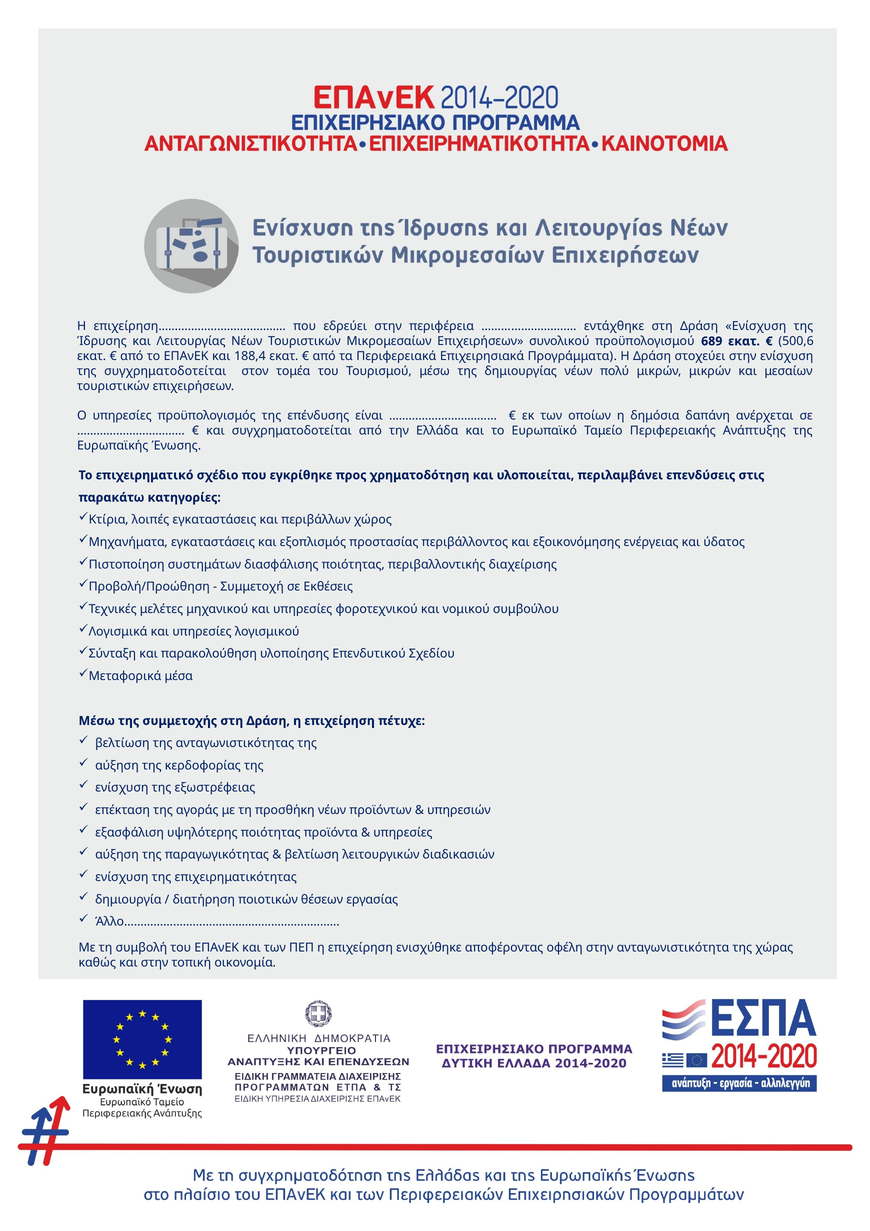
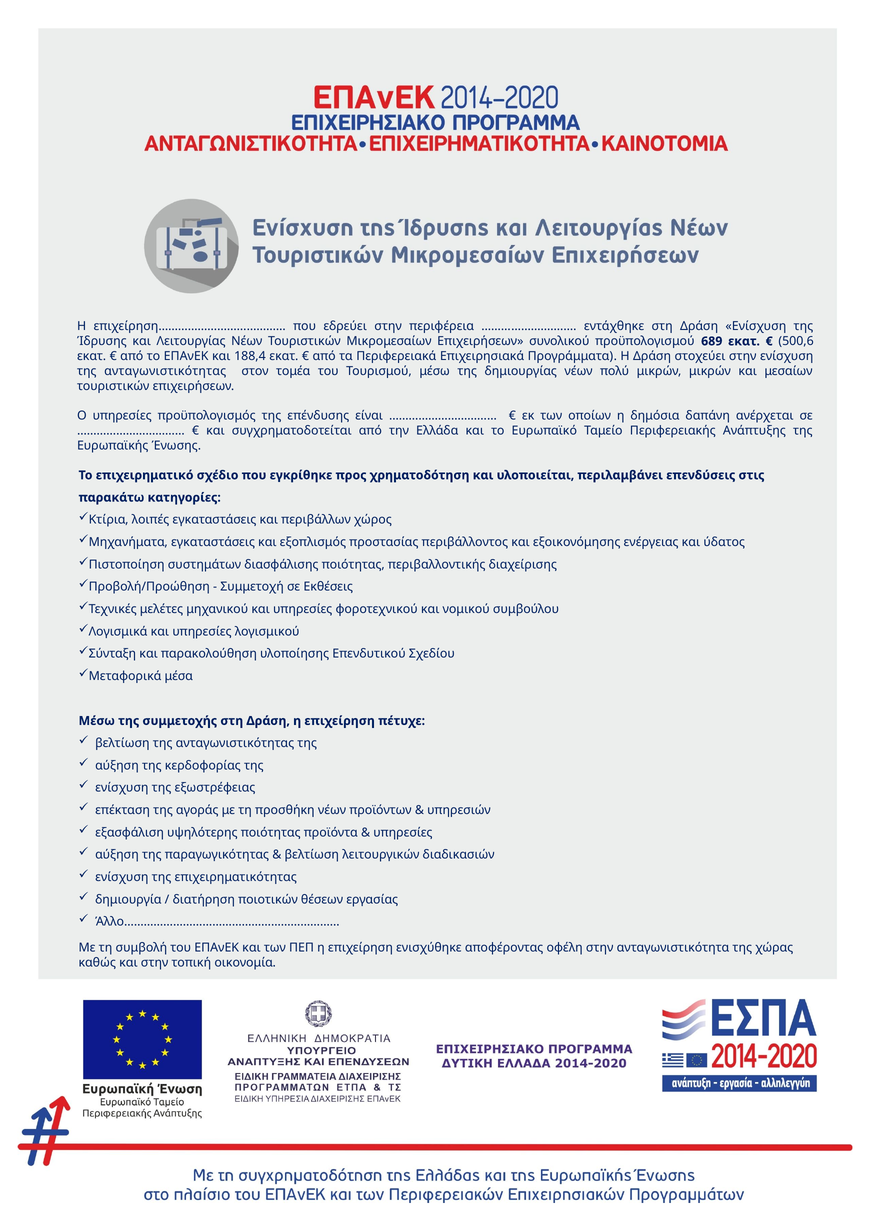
συγχρηματοδοτείται: συγχρηματοδοτείται -> ανταγωνιστικότητας (165, 371)
